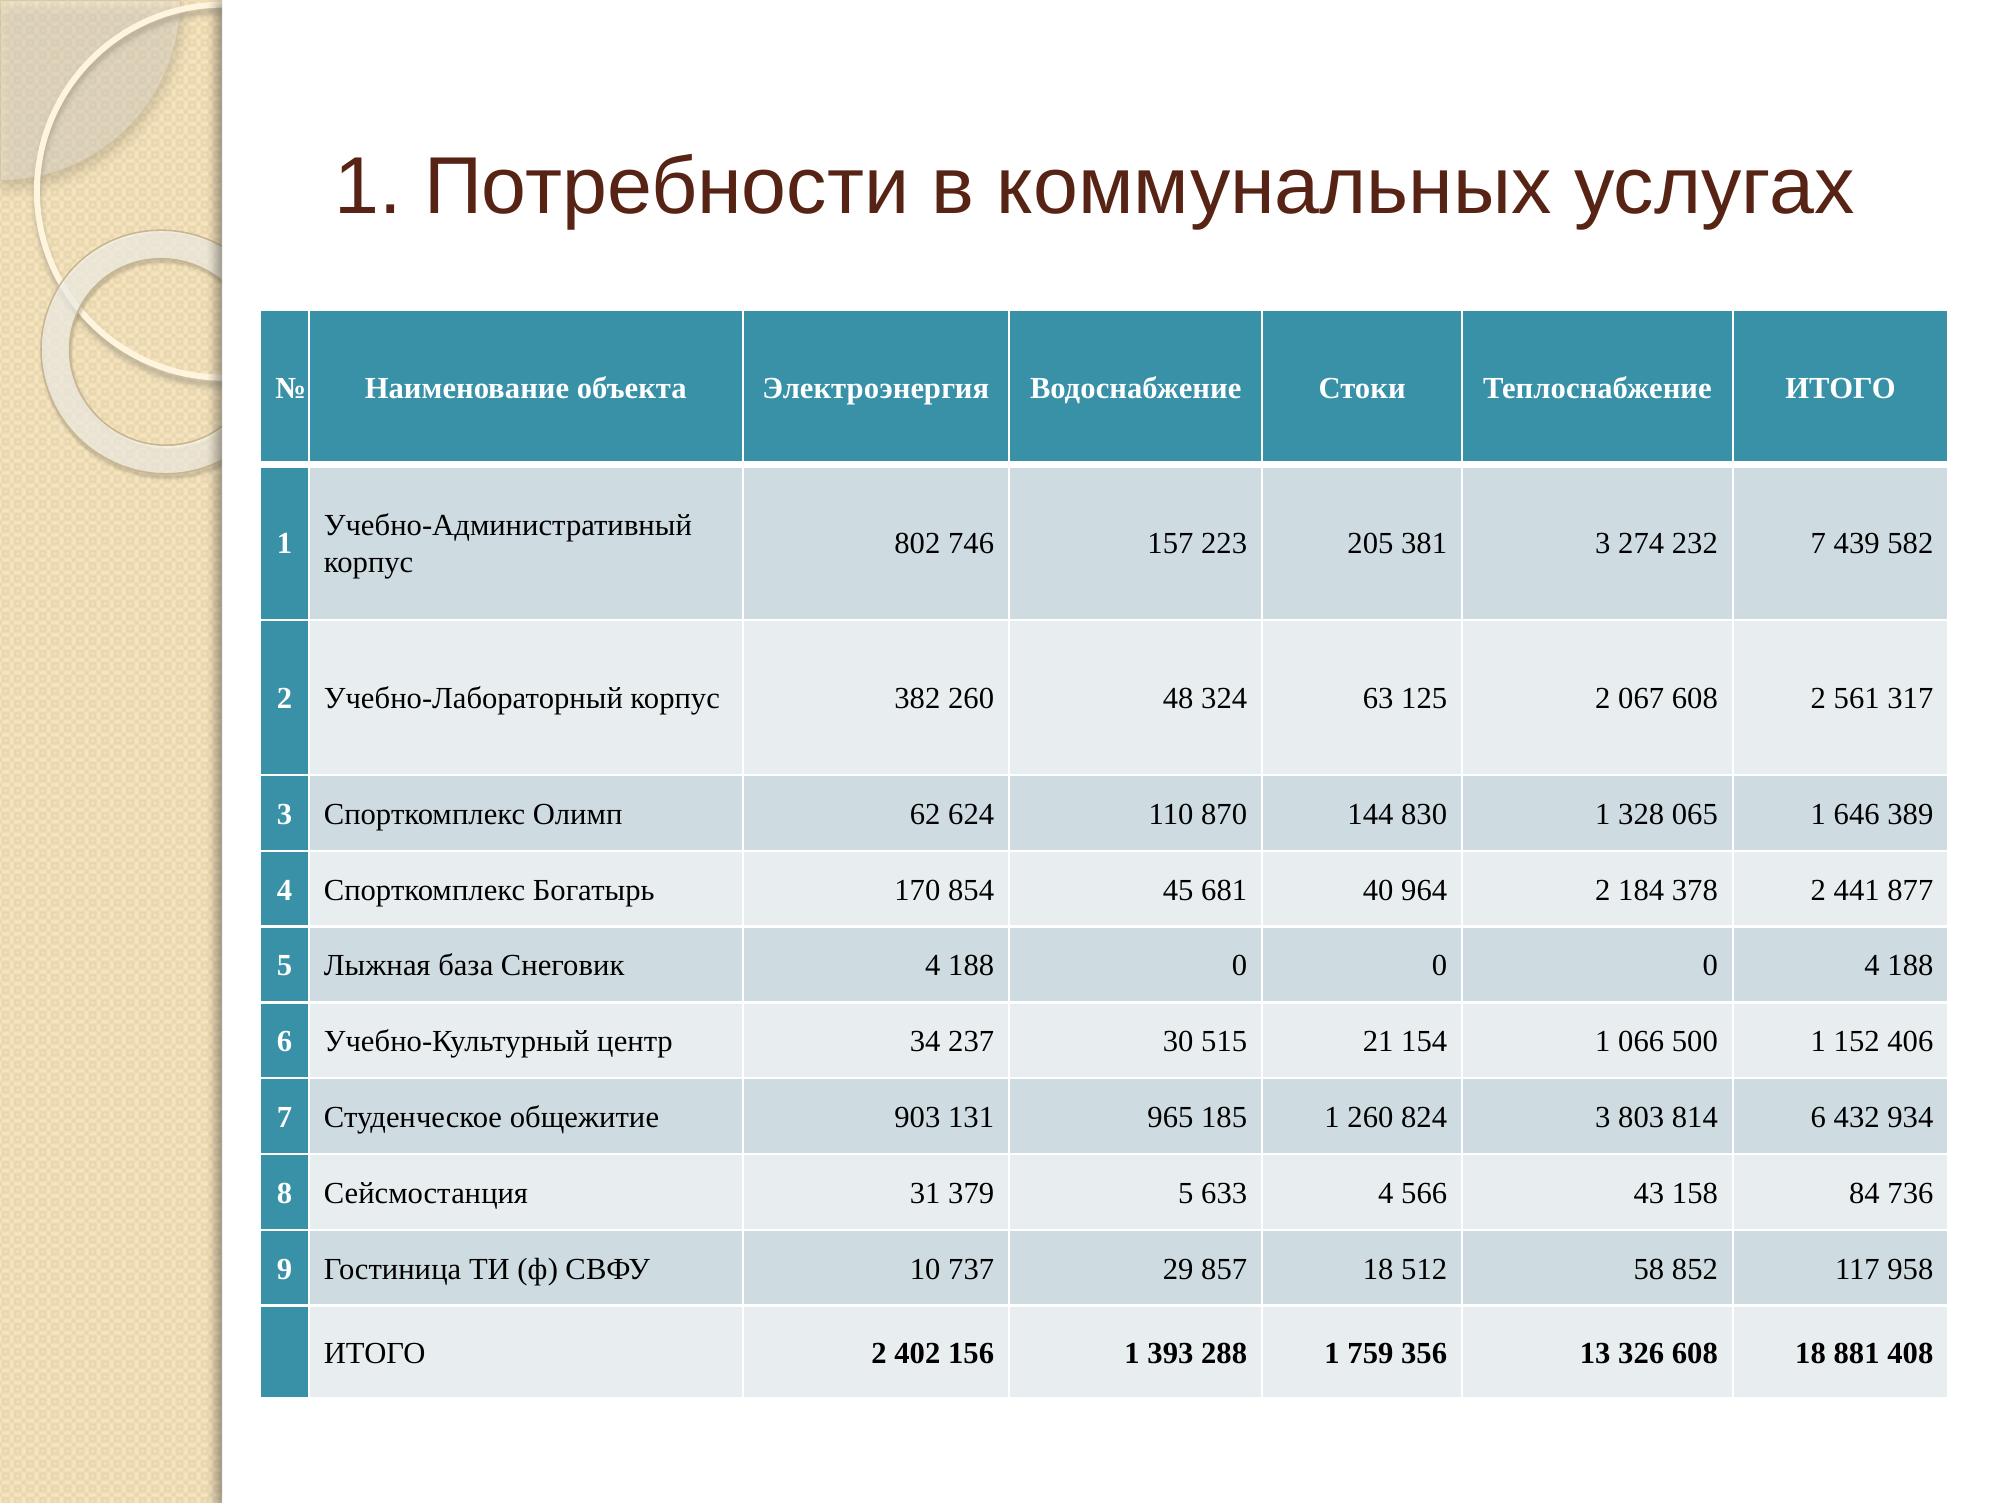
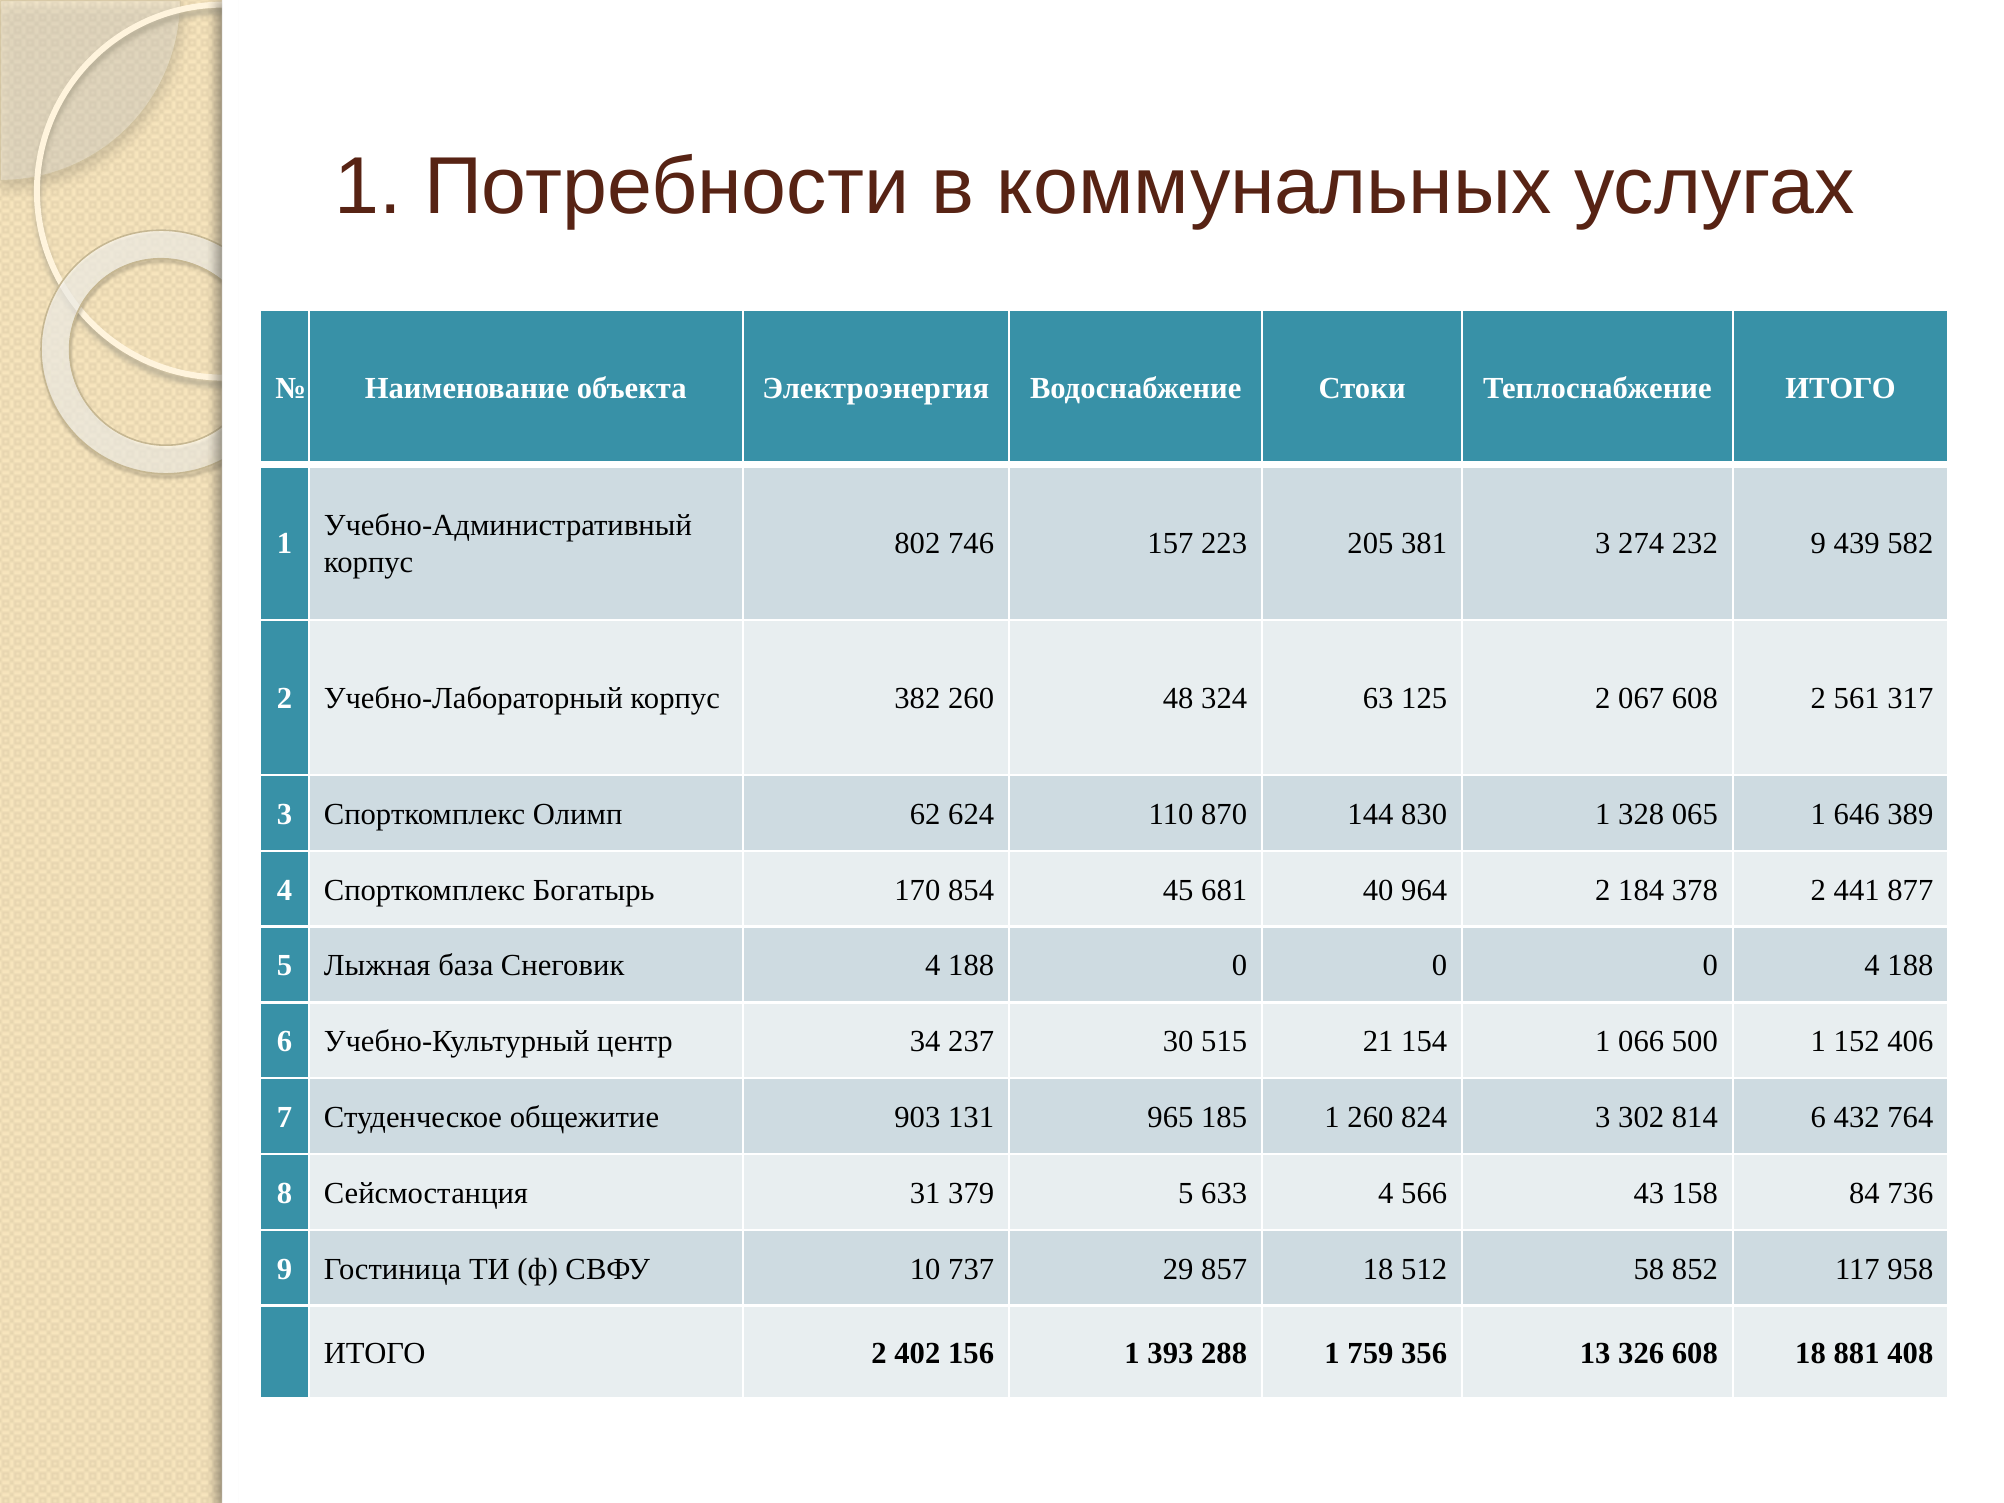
232 7: 7 -> 9 (1818, 544)
803: 803 -> 302 (1641, 1118)
934: 934 -> 764 (1910, 1118)
